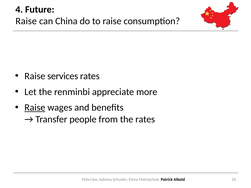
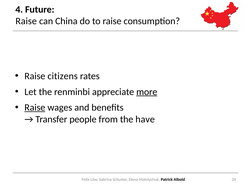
services: services -> citizens (63, 76)
more underline: none -> present (147, 92)
the rates: rates -> have (145, 119)
